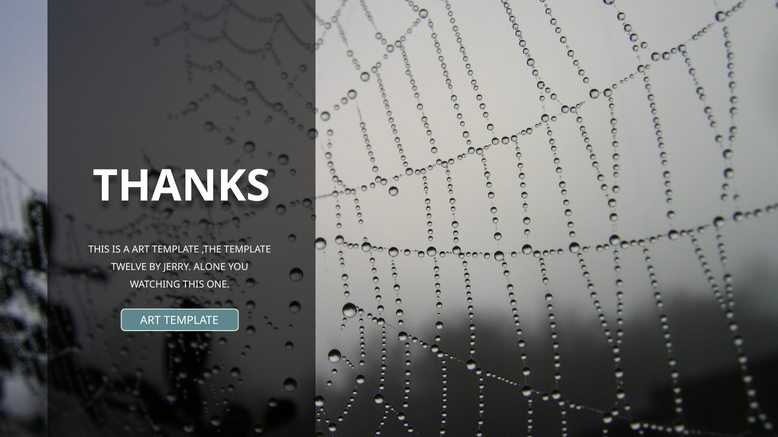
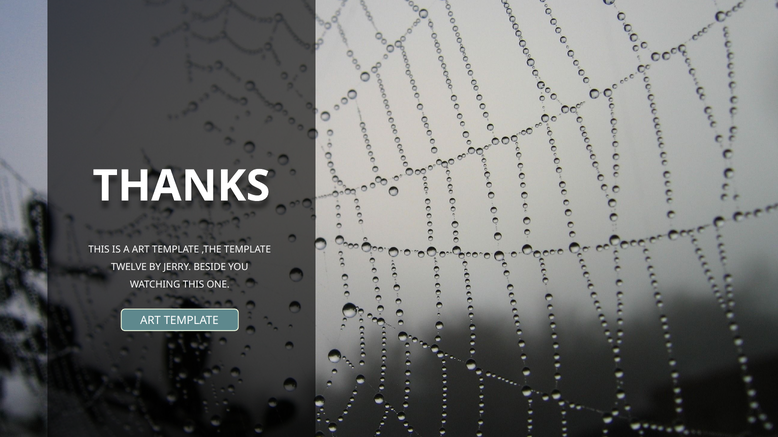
ALONE: ALONE -> BESIDE (210, 268)
